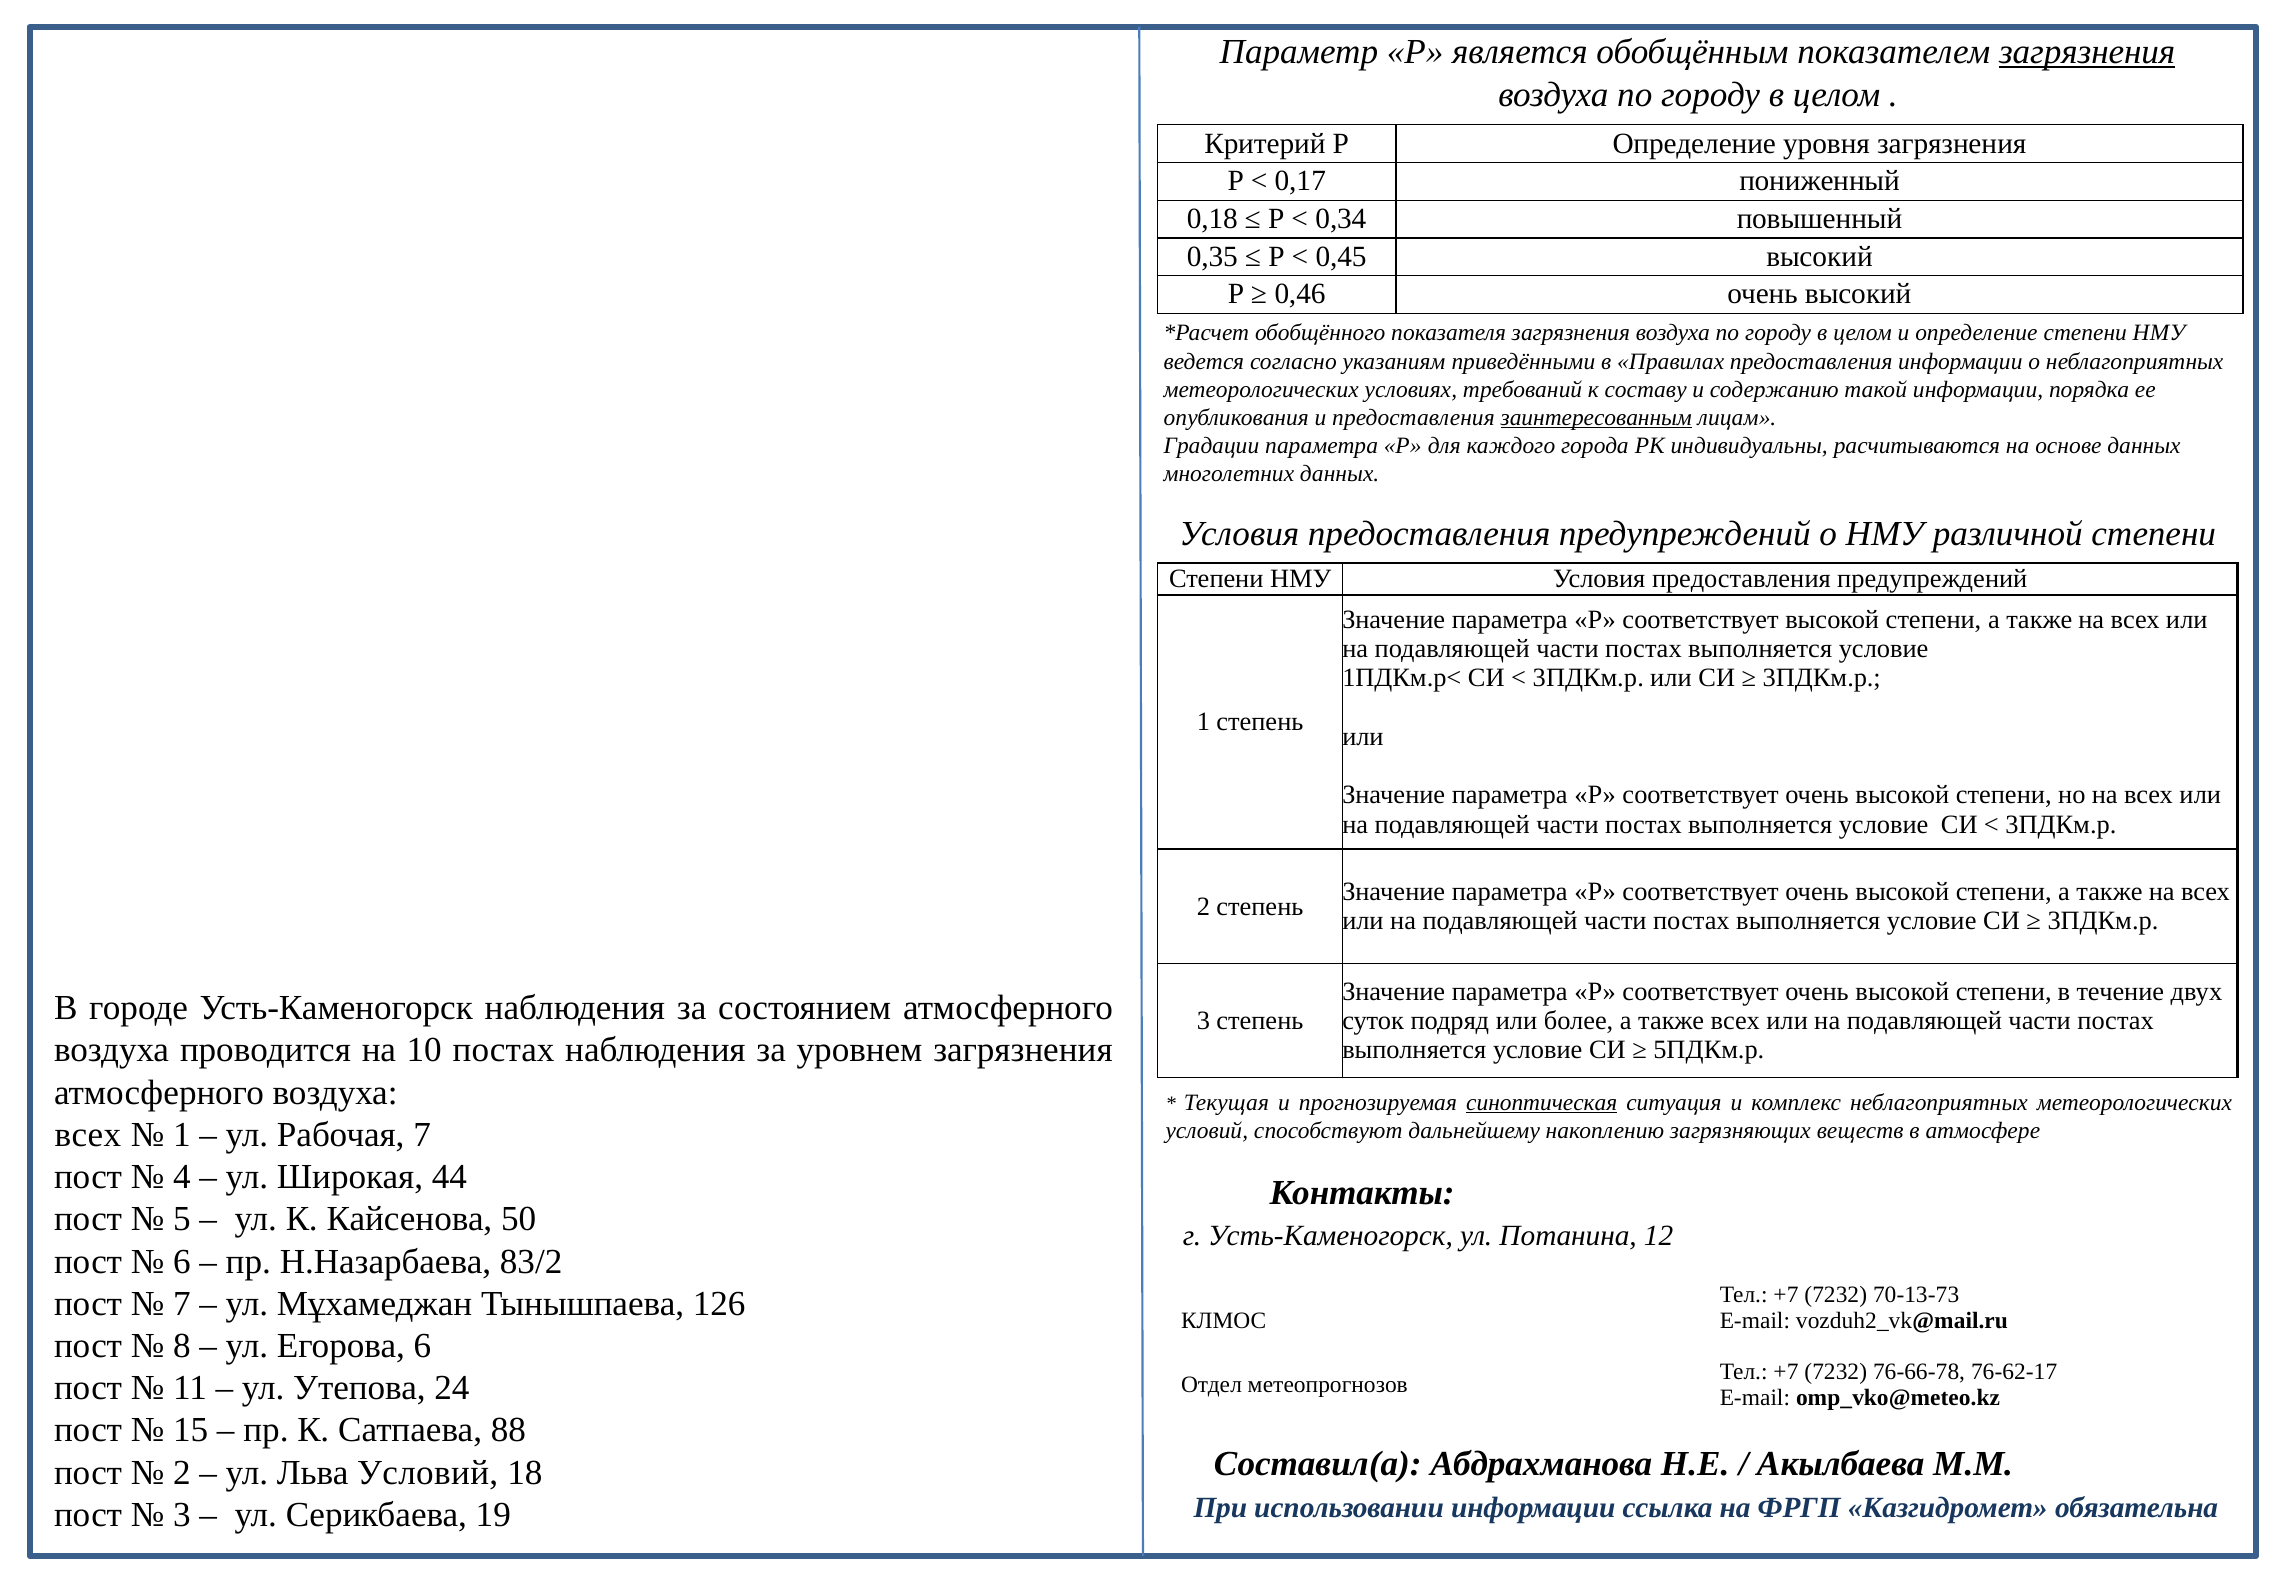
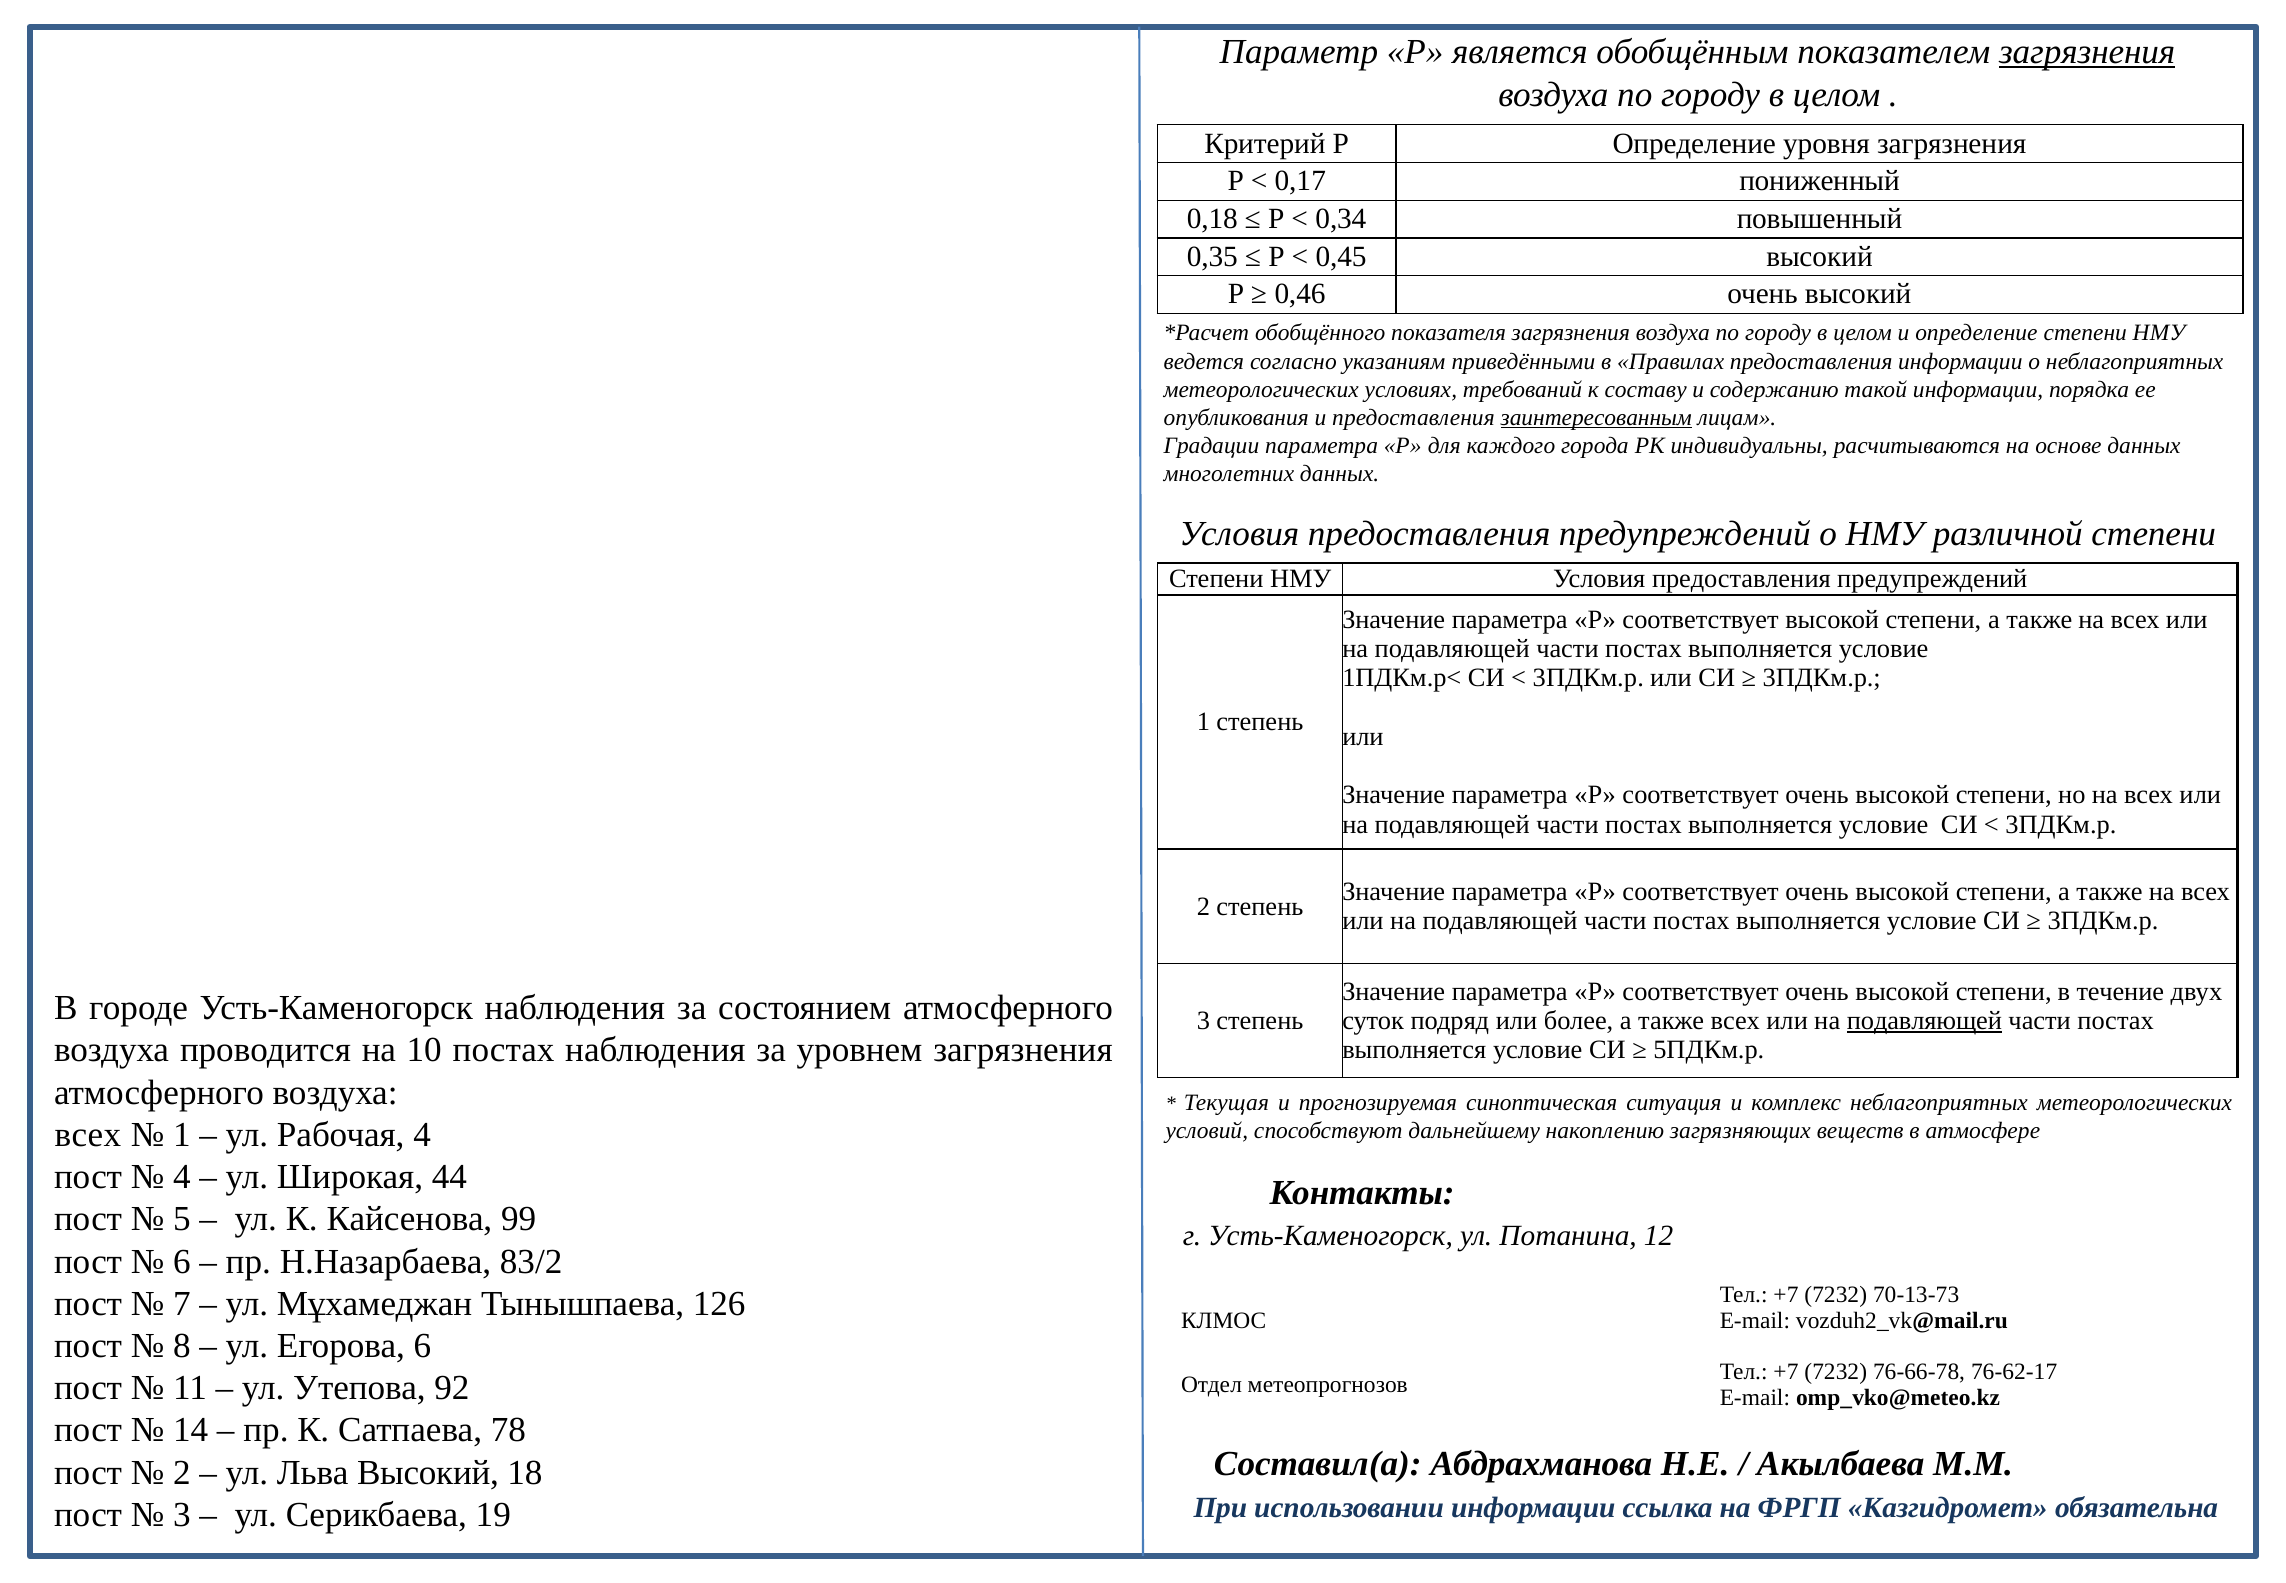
подавляющей underline: none -> present (1924, 1020)
синоптическая underline: present -> none (1542, 1102)
Рабочая 7: 7 -> 4 (422, 1135)
50: 50 -> 99 (519, 1219)
24: 24 -> 92 (452, 1388)
15: 15 -> 14 (191, 1430)
88: 88 -> 78 (508, 1430)
Льва Условий: Условий -> Высокий (428, 1472)
